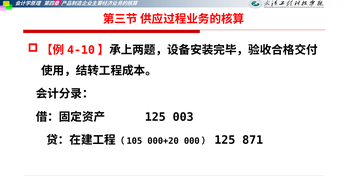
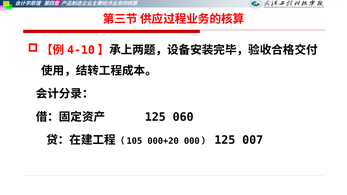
003: 003 -> 060 (183, 117)
871: 871 -> 007 (253, 140)
